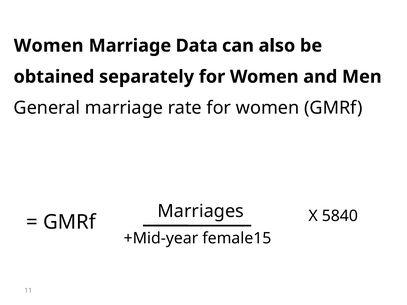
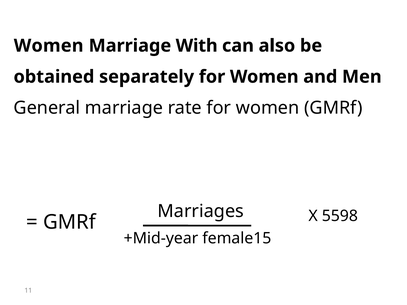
Data: Data -> With (197, 46)
5840: 5840 -> 5598 (340, 216)
